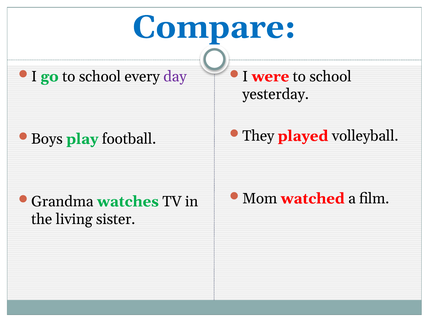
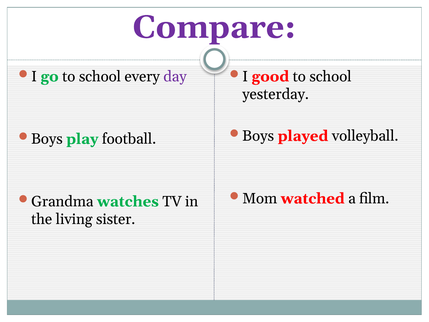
Compare colour: blue -> purple (214, 27)
were: were -> good (270, 76)
They: They -> Boys (258, 136)
